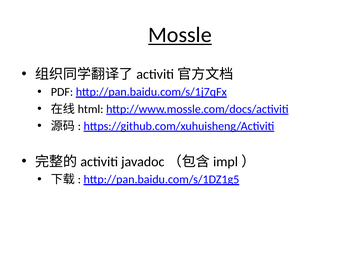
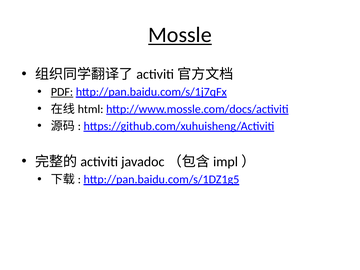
PDF underline: none -> present (62, 92)
